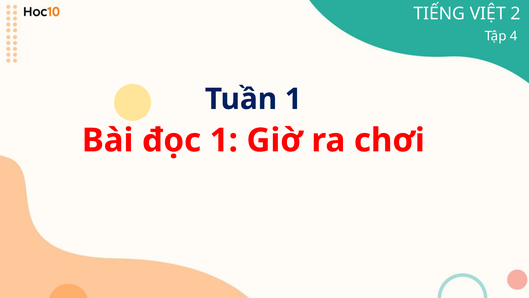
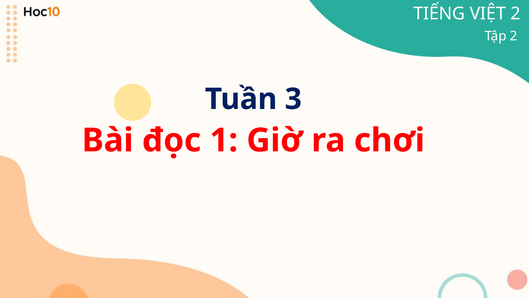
Tập 4: 4 -> 2 (514, 36)
Tuần 1: 1 -> 3 (293, 99)
